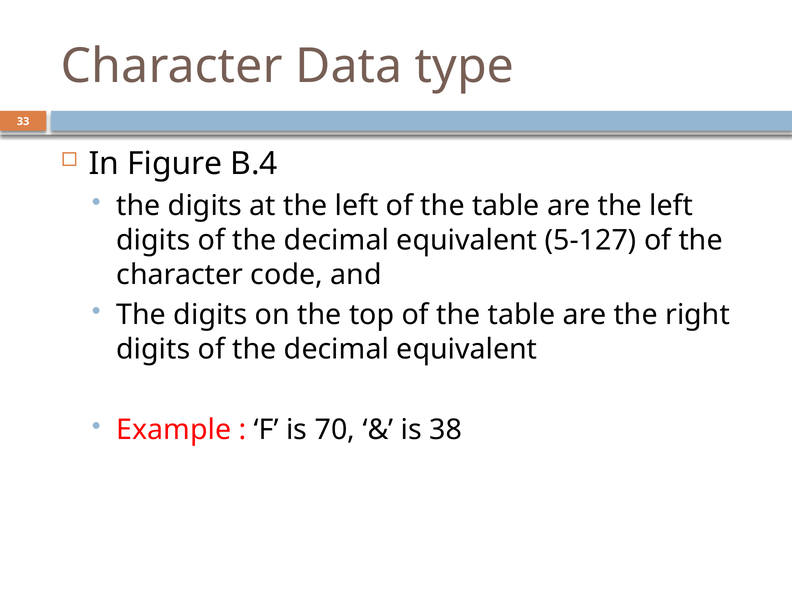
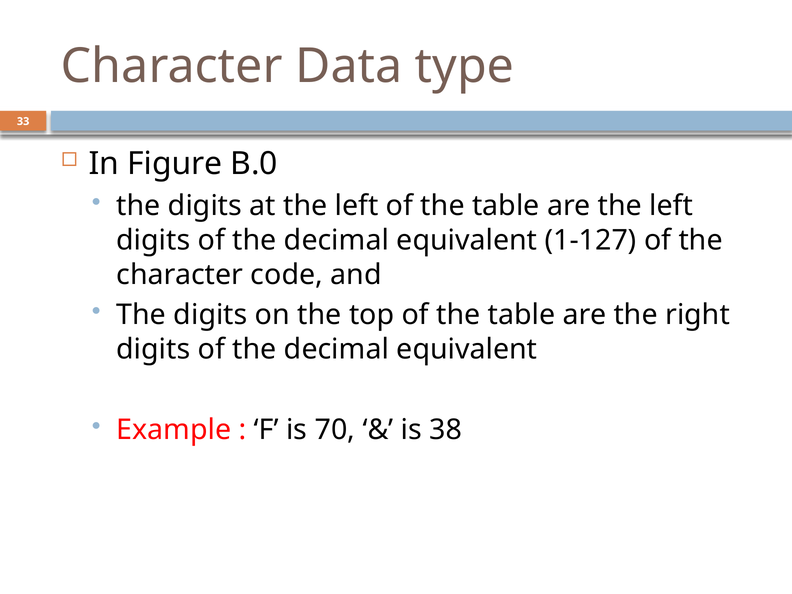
B.4: B.4 -> B.0 (254, 164)
5-127: 5-127 -> 1-127 (591, 240)
